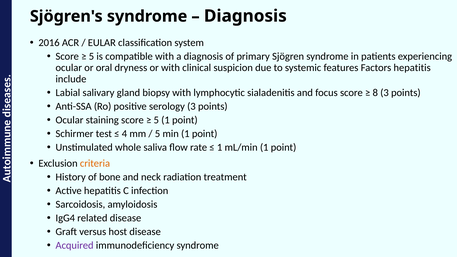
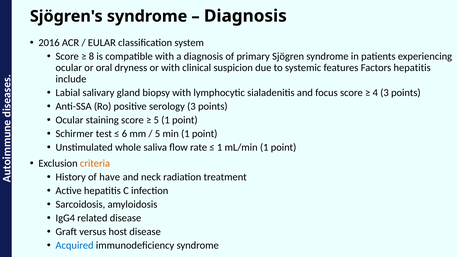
5: 5 -> 8 (91, 56)
8: 8 -> 4 (375, 93)
4: 4 -> 6 (124, 134)
bone: bone -> have (110, 177)
Acquired colour: purple -> blue (75, 246)
